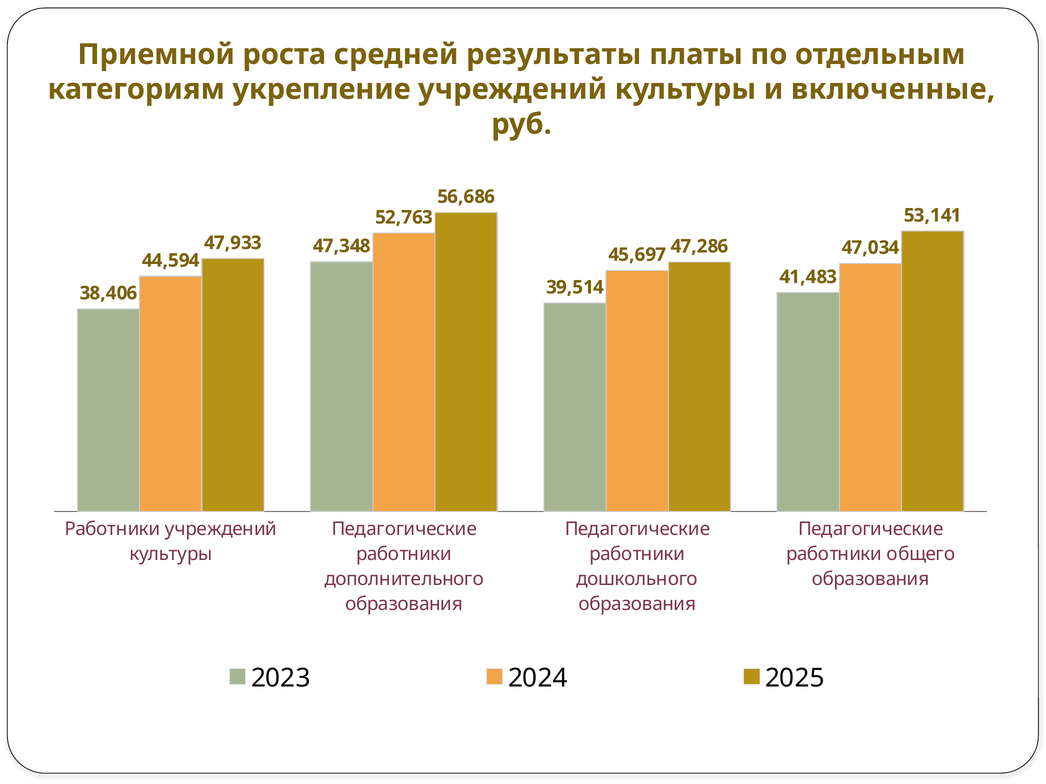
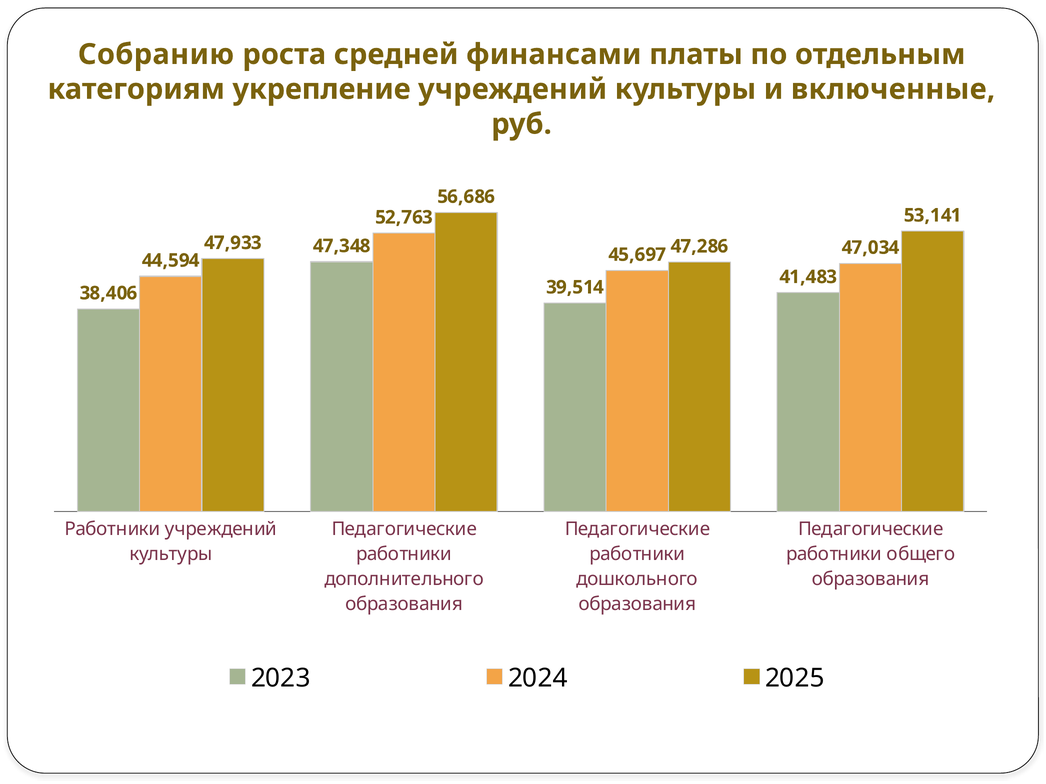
Приемной: Приемной -> Собранию (156, 54)
результаты: результаты -> финансами (554, 54)
